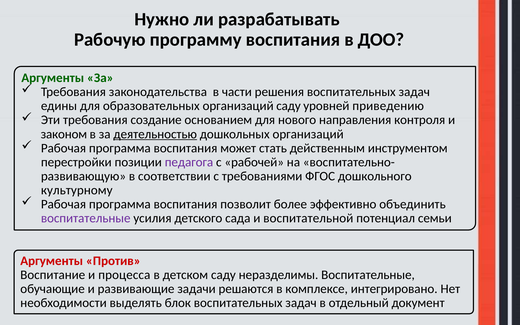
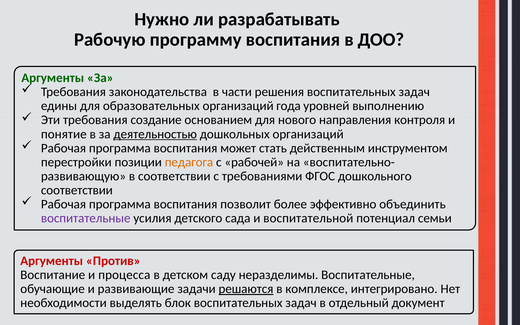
организаций саду: саду -> года (289, 106)
приведению: приведению -> выполнению (388, 106)
законом: законом -> понятие (64, 134)
педагога colour: purple -> orange (189, 162)
культурному: культурному -> соответствии (77, 190)
решаются underline: none -> present (246, 289)
